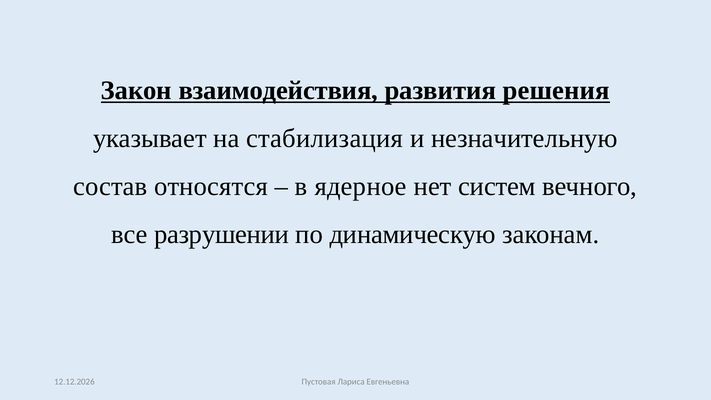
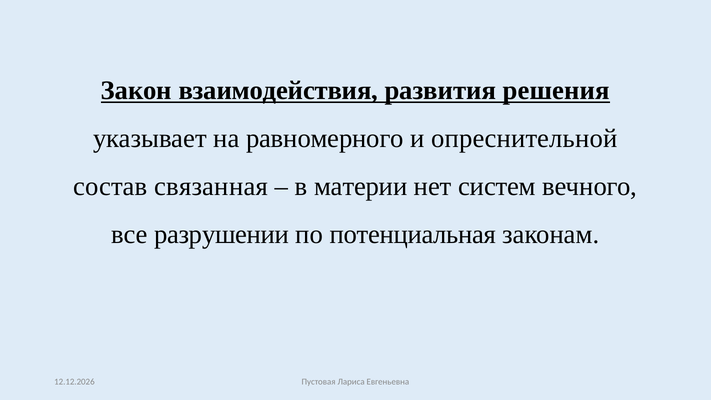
стабилизация: стабилизация -> равномерного (325, 138)
незначительную: незначительную -> опреснительной (524, 138)
относятся: относятся -> связанная (211, 186)
ядерное: ядерное -> материи (361, 186)
динамическую: динамическую -> потенциальная (413, 234)
